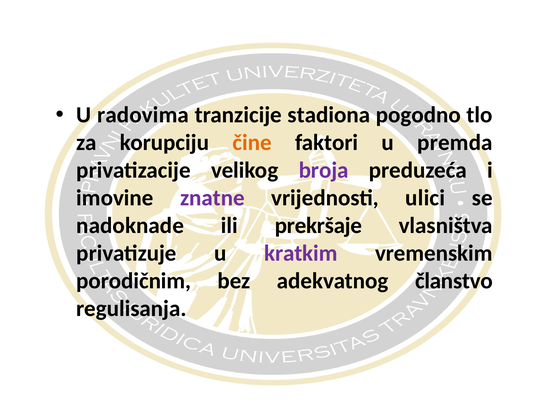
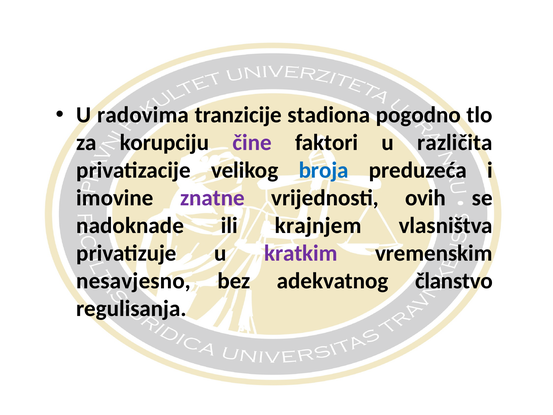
čine colour: orange -> purple (252, 143)
premda: premda -> različita (455, 143)
broja colour: purple -> blue (324, 170)
ulici: ulici -> ovih (425, 198)
prekršaje: prekršaje -> krajnjem (318, 226)
porodičnim: porodičnim -> nesavjesno (134, 281)
